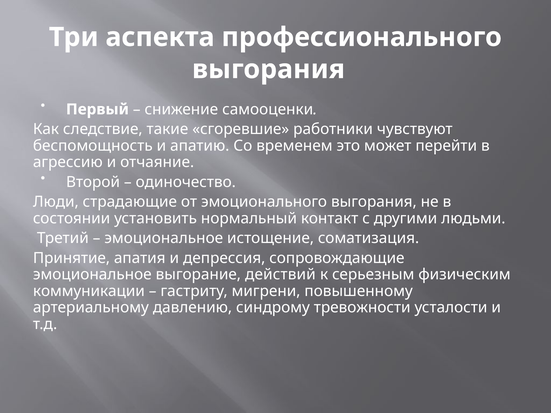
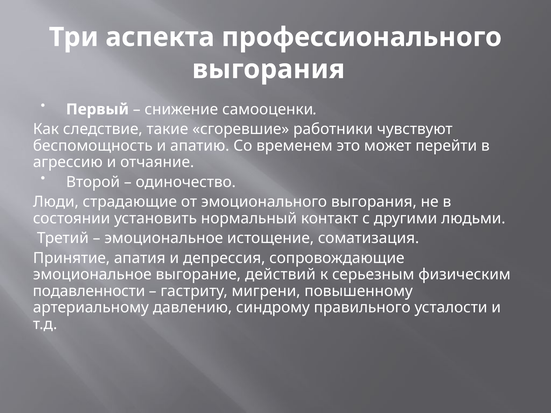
коммуникации: коммуникации -> подавленности (89, 291)
тревожности: тревожности -> правильного (362, 308)
